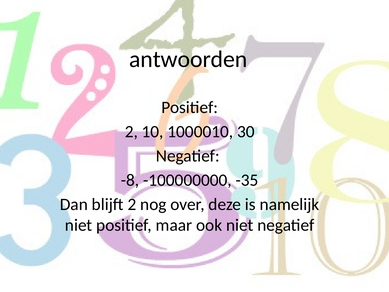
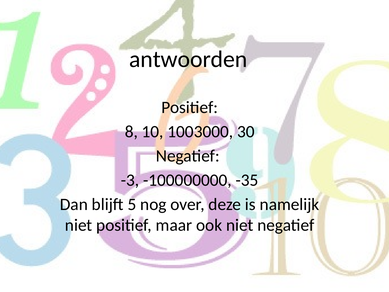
2: 2 -> 8 (131, 132)
1000010: 1000010 -> 1003000 (200, 132)
-8: -8 -> -3 (130, 180)
blijft 2: 2 -> 5 (132, 204)
